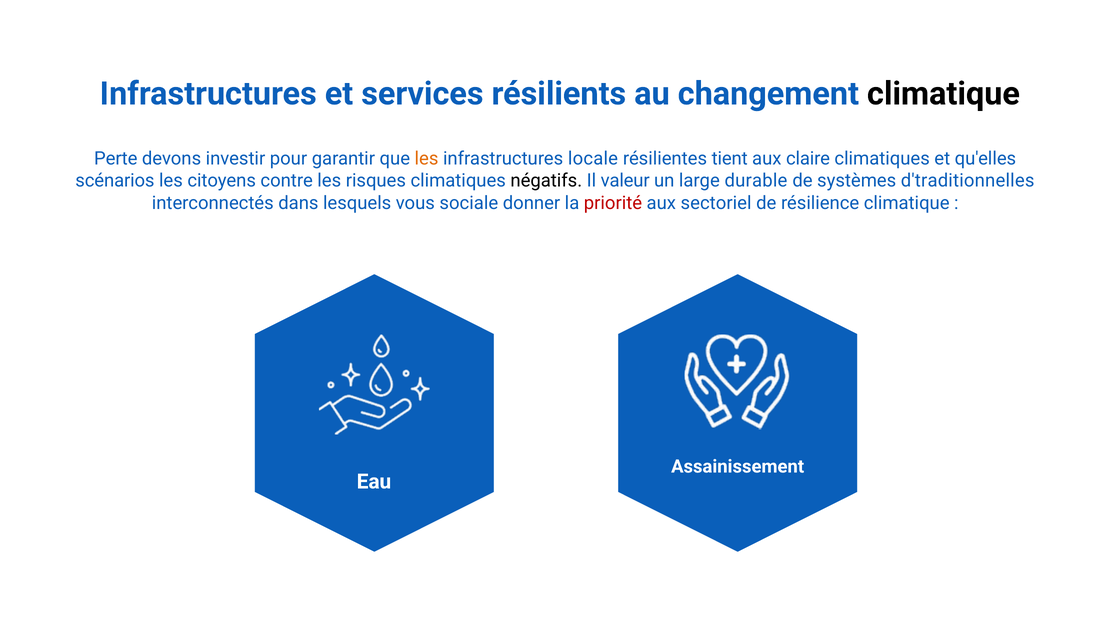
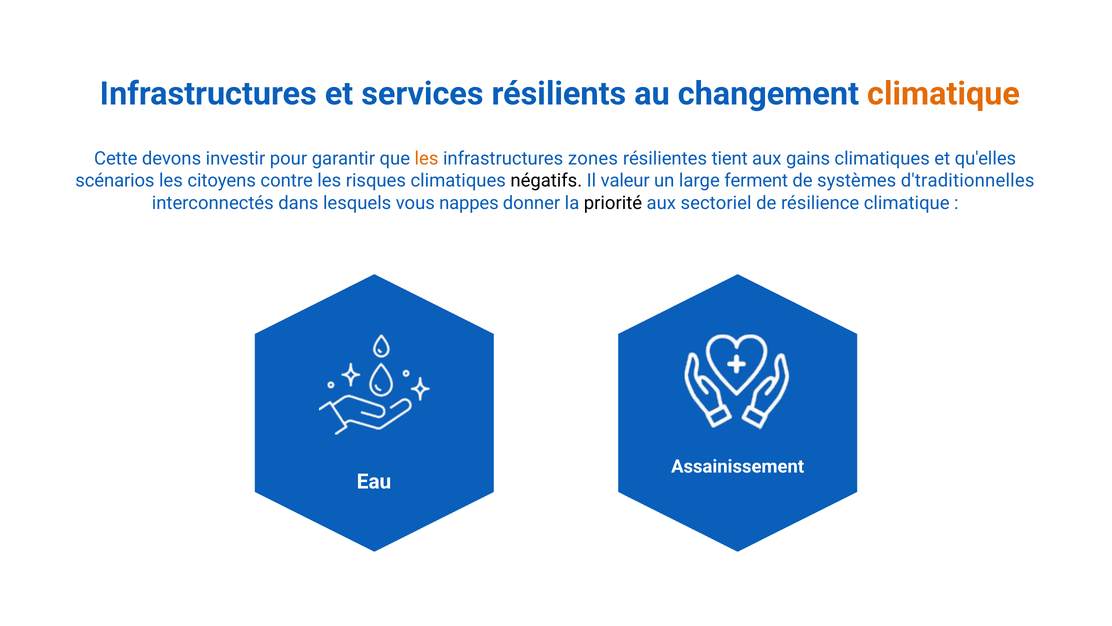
climatique colour: black -> orange (943, 94)
Perte: Perte -> Cette (116, 158)
locale: locale -> zones (593, 158)
claire: claire -> gains (808, 158)
durable: durable -> ferment (756, 181)
sociale: sociale -> nappes (469, 203)
priorité colour: red -> black (613, 203)
